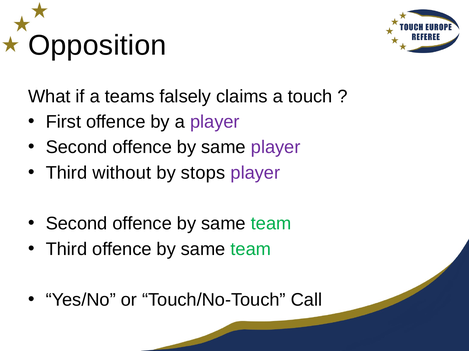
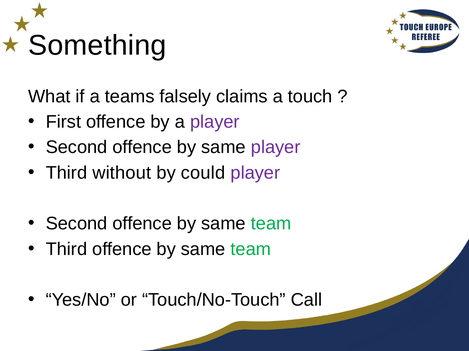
Opposition: Opposition -> Something (97, 45)
stops: stops -> could (203, 173)
